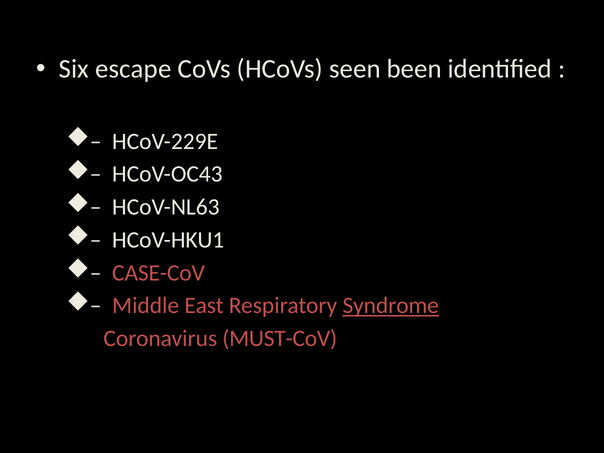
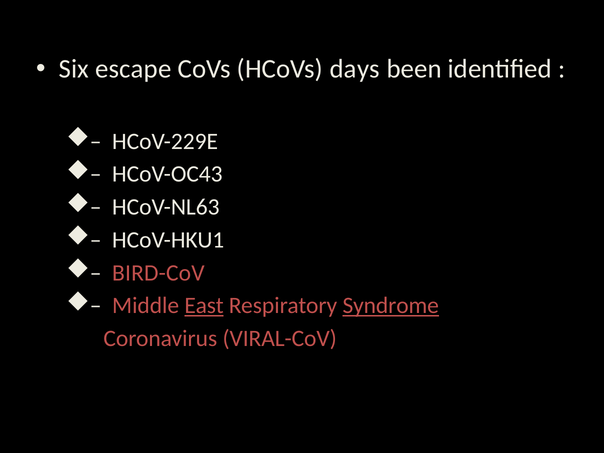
seen: seen -> days (355, 69)
CASE-CoV: CASE-CoV -> BIRD-CoV (158, 273)
East underline: none -> present (204, 306)
MUST-CoV: MUST-CoV -> VIRAL-CoV (280, 338)
